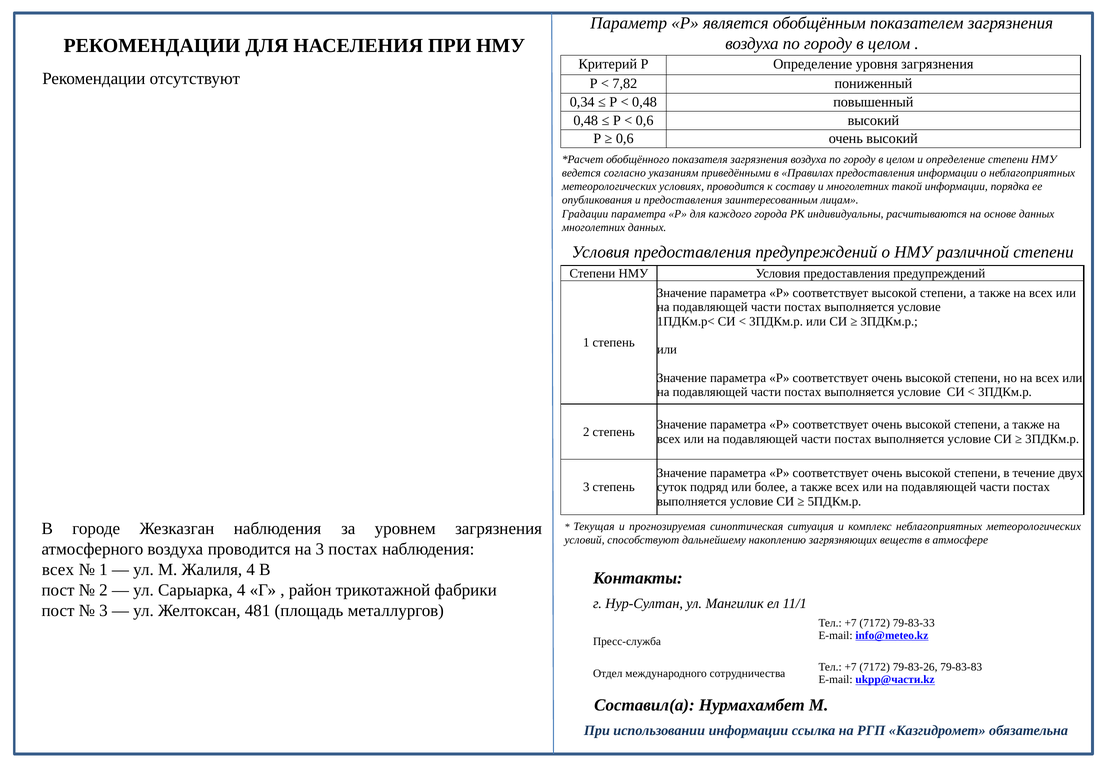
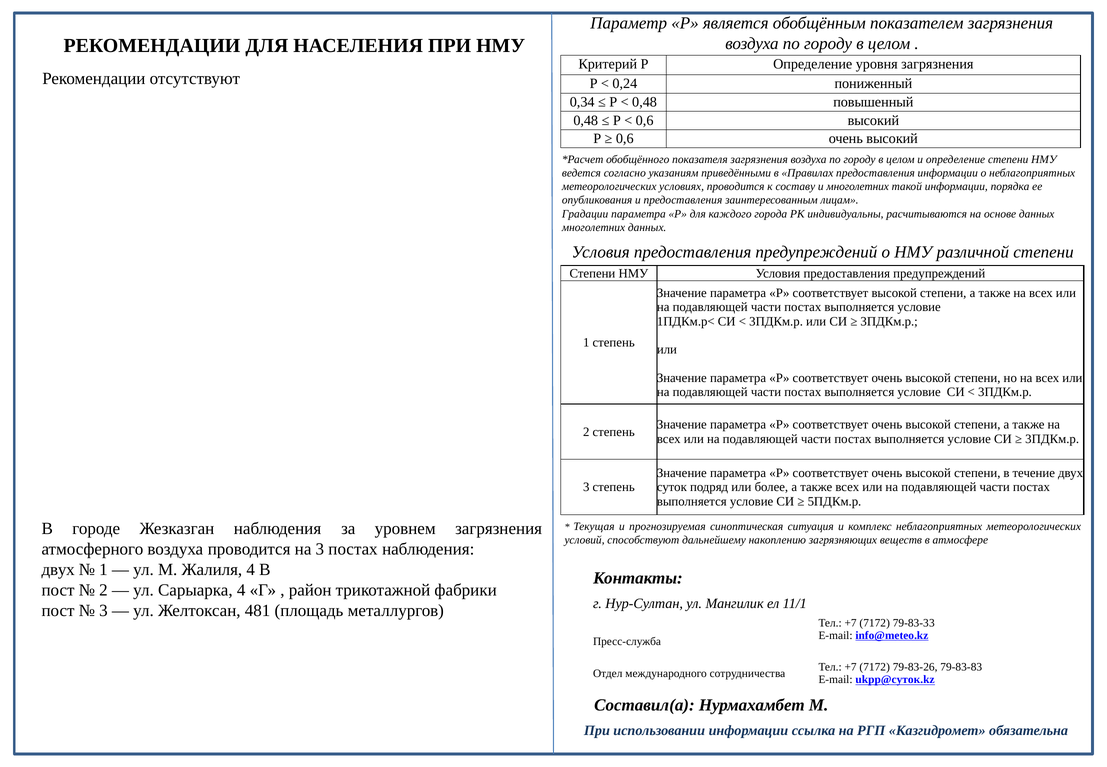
7,82: 7,82 -> 0,24 (625, 84)
всех: всех -> двух (58, 569)
ukpp@части.kz: ukpp@части.kz -> ukpp@суток.kz (895, 679)
